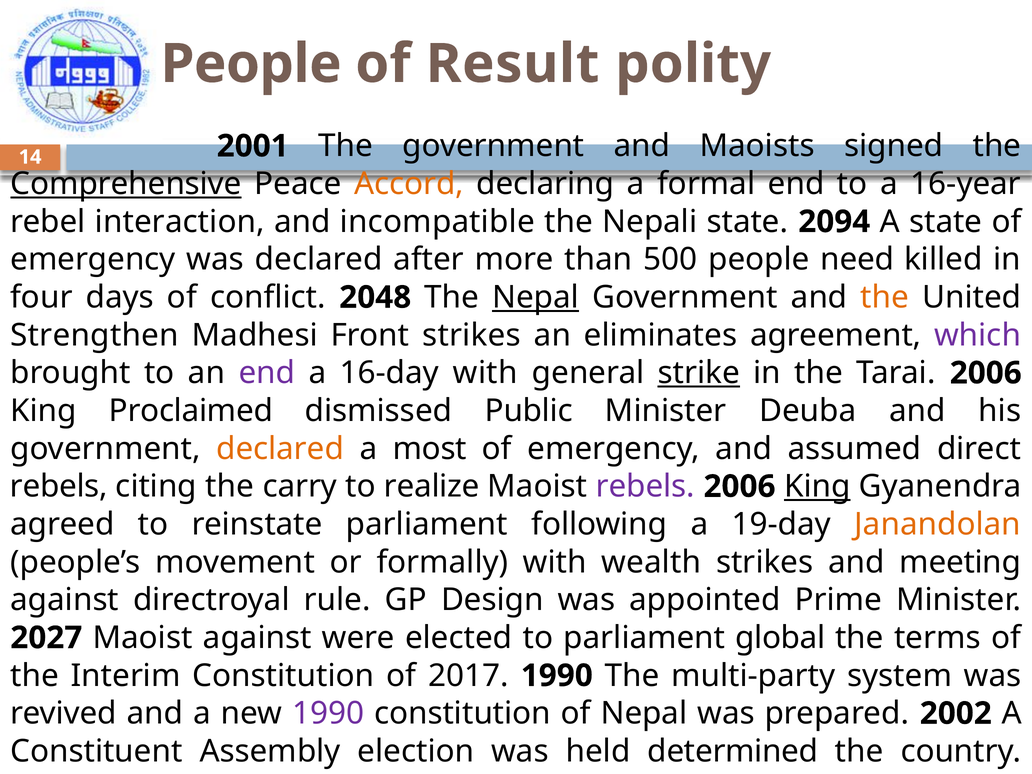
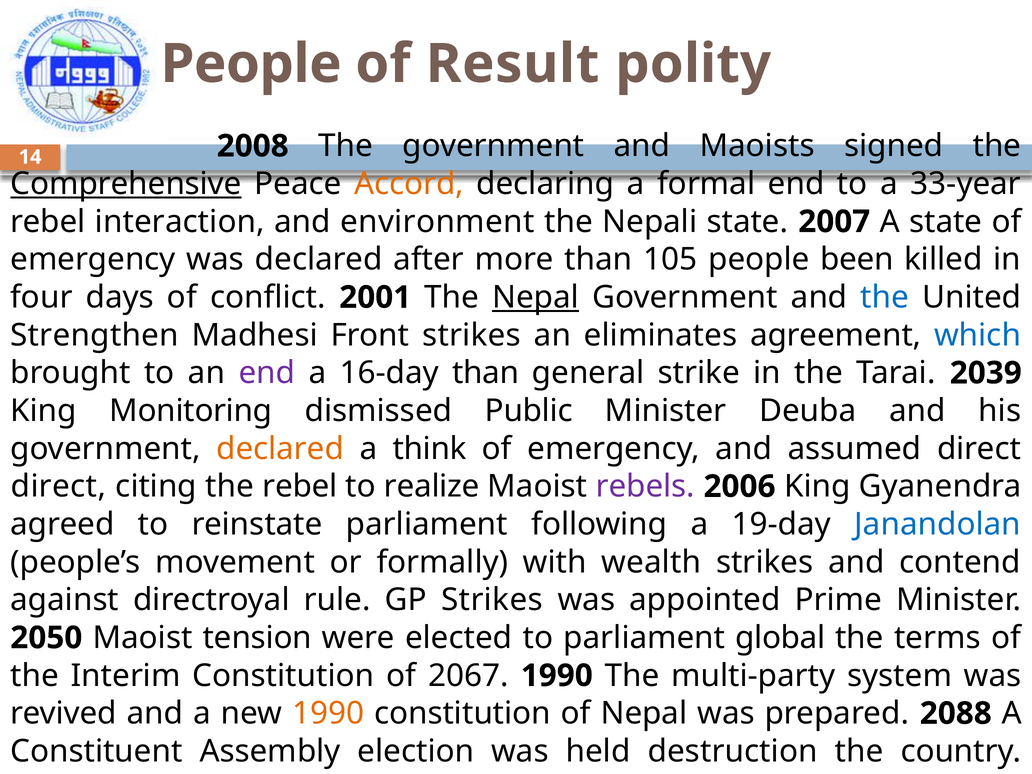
2001: 2001 -> 2008 (253, 146)
16-year: 16-year -> 33-year (966, 184)
incompatible: incompatible -> environment (437, 222)
state 2094: 2094 -> 2007 (834, 222)
500: 500 -> 105 (670, 260)
need: need -> been (857, 260)
2048: 2048 -> 2001 (375, 297)
the colour: orange -> blue (885, 297)
which colour: purple -> blue (978, 335)
16-day with: with -> than (486, 373)
strike underline: present -> none (699, 373)
Tarai 2006: 2006 -> 2039 (986, 373)
King Proclaimed: Proclaimed -> Monitoring (191, 411)
most: most -> think (430, 449)
rebels: rebels -> direct (58, 486)
the carry: carry -> rebel (300, 486)
King underline: present -> none (817, 486)
Janandolan colour: orange -> blue (938, 524)
and meeting: meeting -> contend (960, 562)
GP Design: Design -> Strikes (492, 600)
2027: 2027 -> 2050 (46, 638)
Maoist against: against -> tension (257, 638)
2017: 2017 -> 2067 (468, 676)
1990 colour: purple -> orange (328, 713)
2002: 2002 -> 2088 (956, 713)
determined: determined -> destruction (733, 751)
